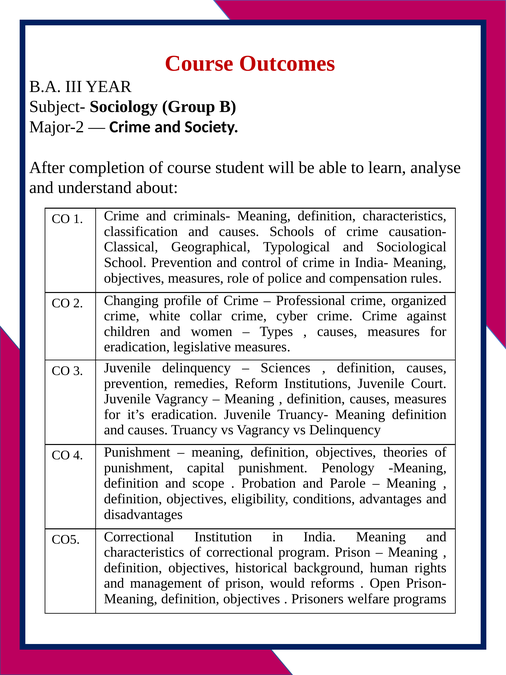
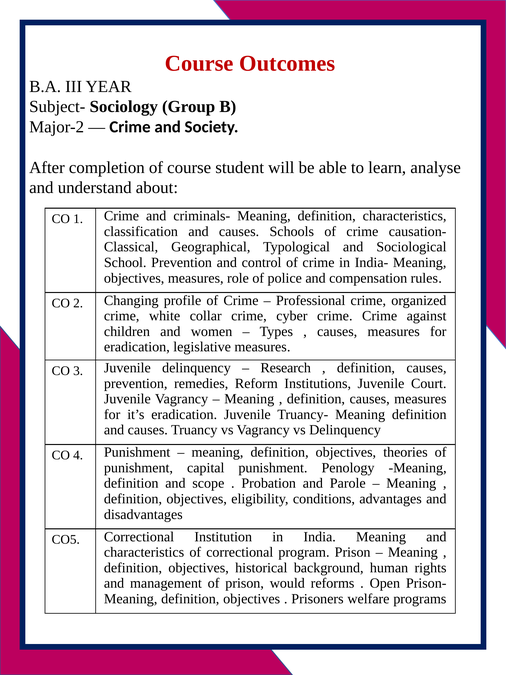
Sciences: Sciences -> Research (286, 368)
